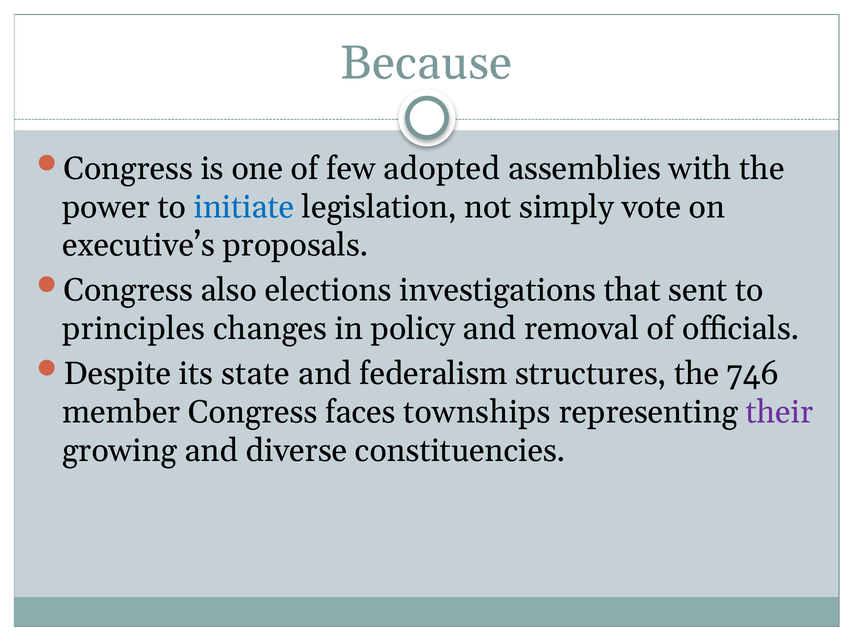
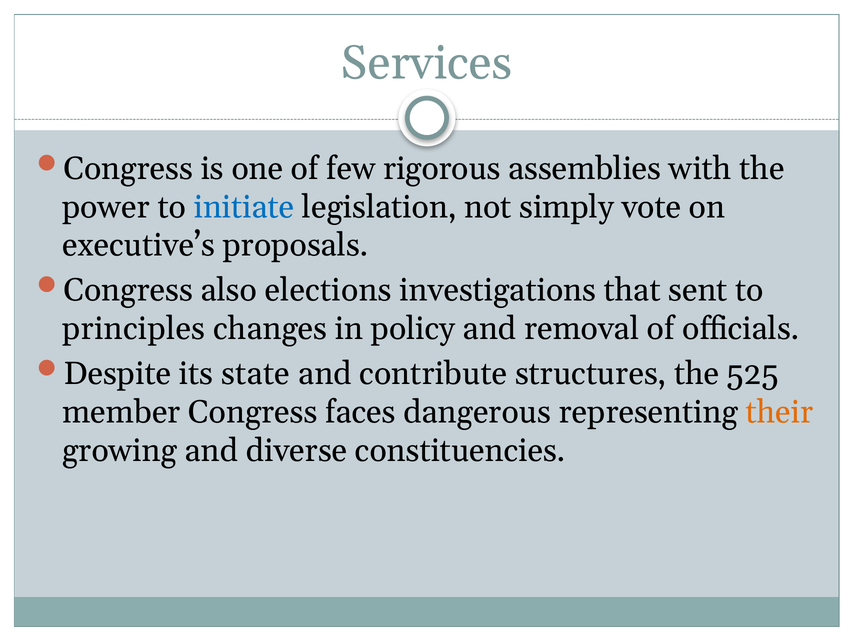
Because: Because -> Services (427, 63)
adopted: adopted -> rigorous (442, 168)
federalism: federalism -> contribute (433, 373)
746: 746 -> 525 (753, 373)
townships: townships -> dangerous (477, 412)
their colour: purple -> orange (779, 412)
